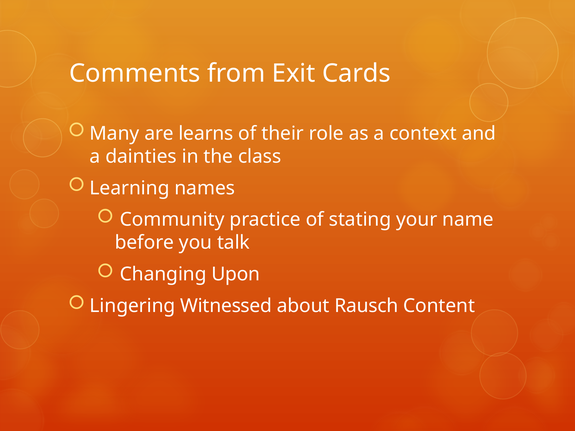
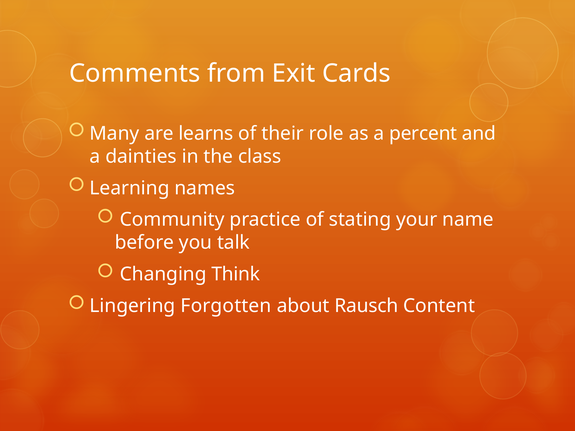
context: context -> percent (423, 134)
Upon: Upon -> Think (236, 274)
Witnessed: Witnessed -> Forgotten (226, 306)
